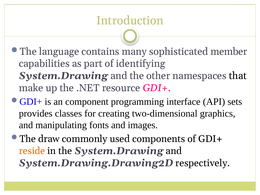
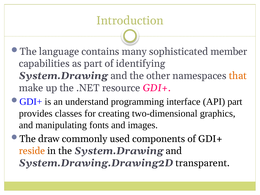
that colour: black -> orange (238, 76)
component: component -> understand (87, 102)
API sets: sets -> part (235, 102)
respectively: respectively -> transparent (203, 163)
